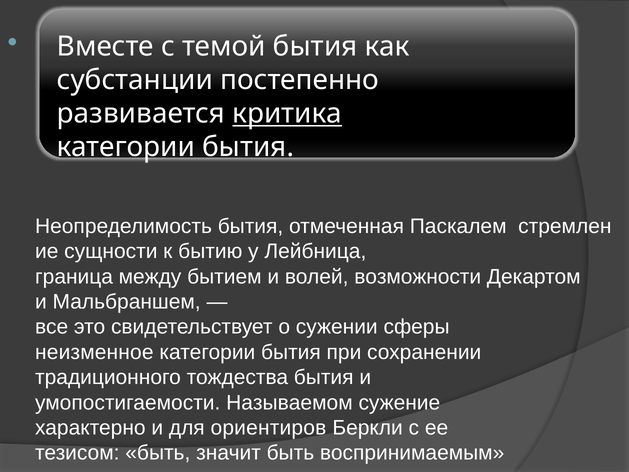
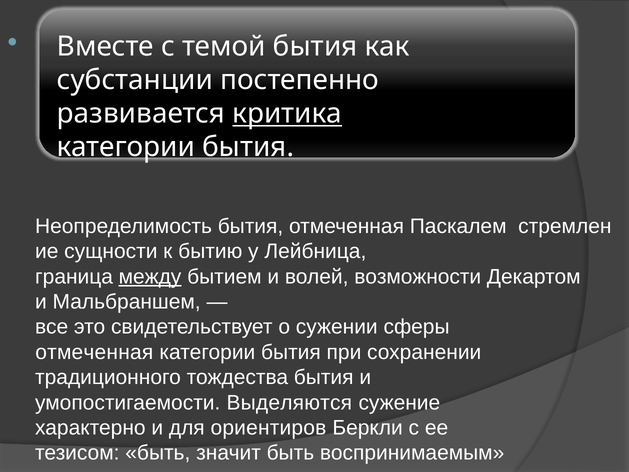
между underline: none -> present (150, 277)
неизменное: неизменное -> отмеченная (94, 352)
Называемом: Называемом -> Выделяются (289, 402)
